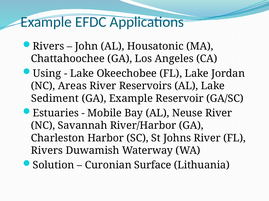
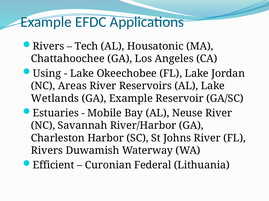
John: John -> Tech (86, 46)
Sediment: Sediment -> Wetlands (55, 99)
Solution: Solution -> Efficient (54, 166)
Surface: Surface -> Federal (153, 166)
